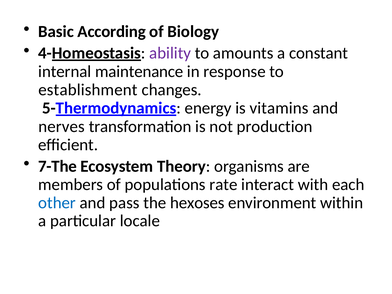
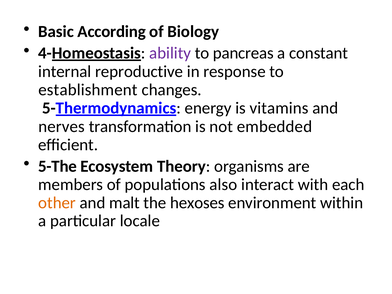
amounts: amounts -> pancreas (243, 53)
maintenance: maintenance -> reproductive (139, 72)
production: production -> embedded (275, 127)
7-The: 7-The -> 5-The (58, 166)
rate: rate -> also (223, 184)
other colour: blue -> orange (57, 203)
pass: pass -> malt (125, 203)
